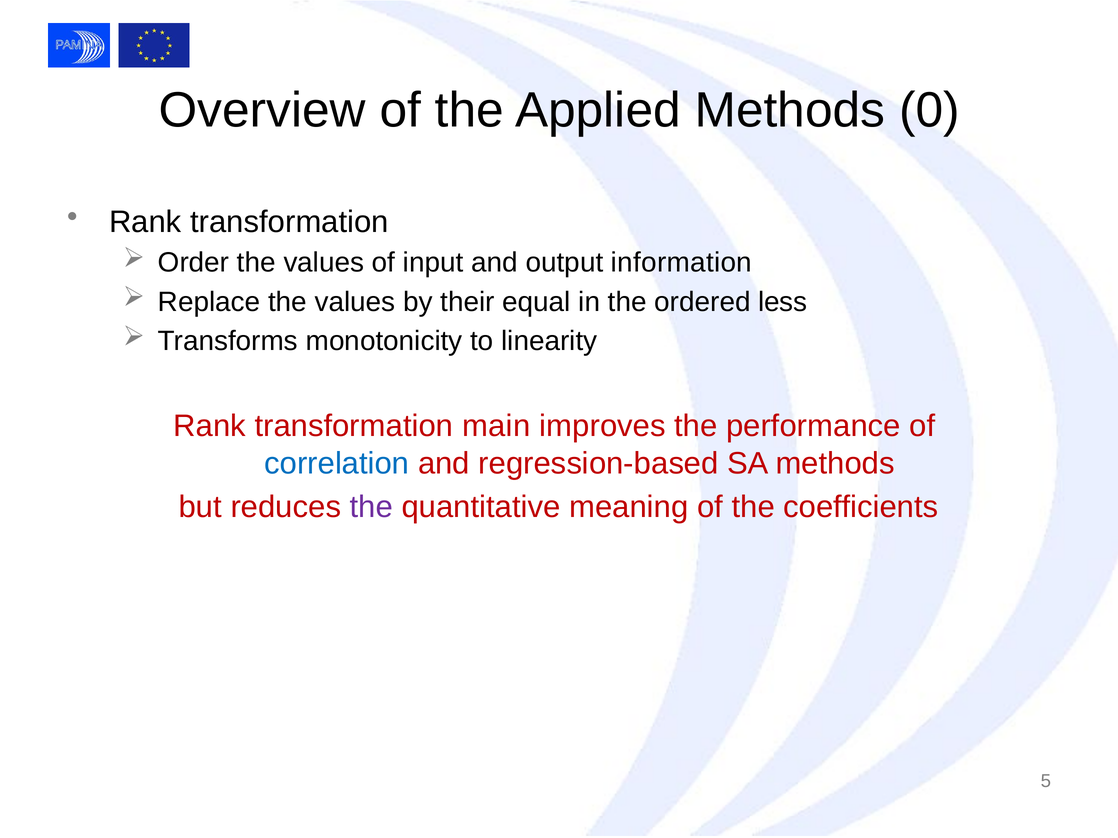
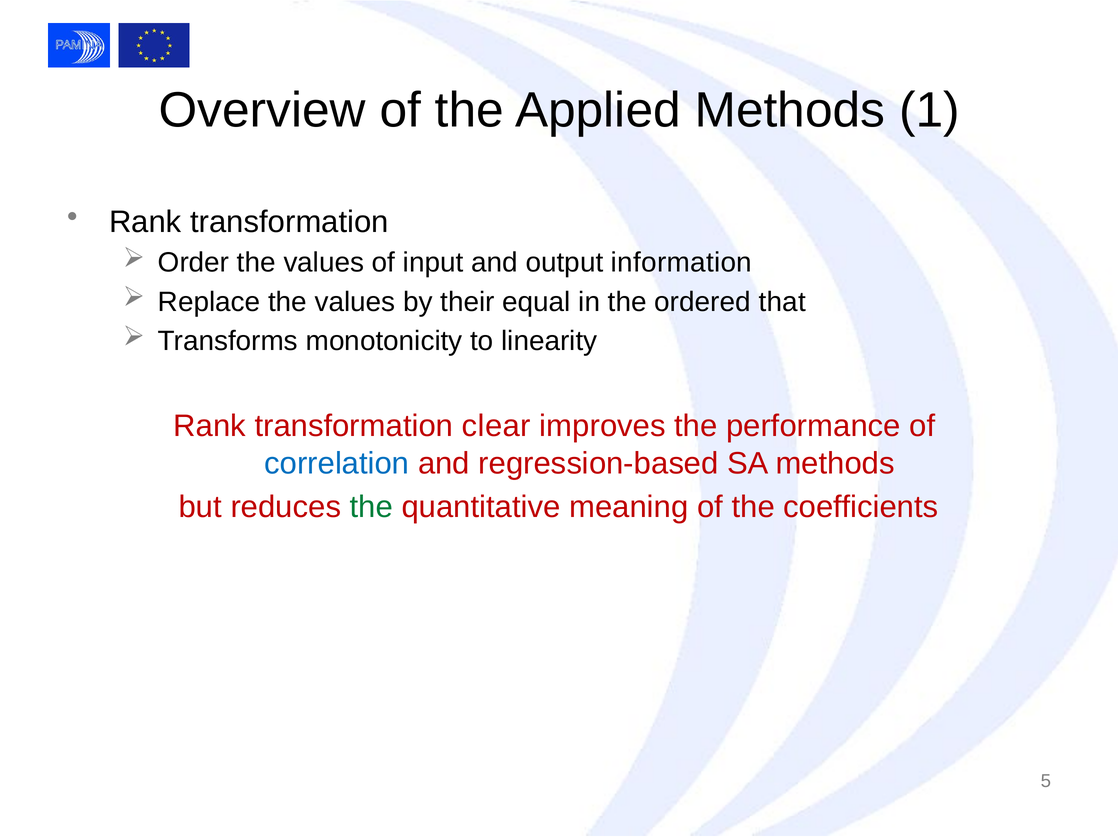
0: 0 -> 1 (929, 110)
less: less -> that (782, 302)
main: main -> clear (496, 426)
the colour: purple -> green (371, 507)
